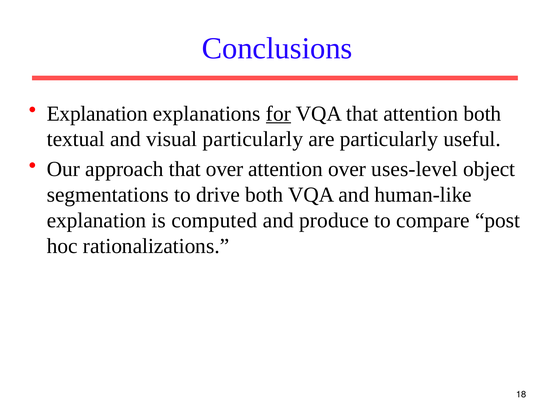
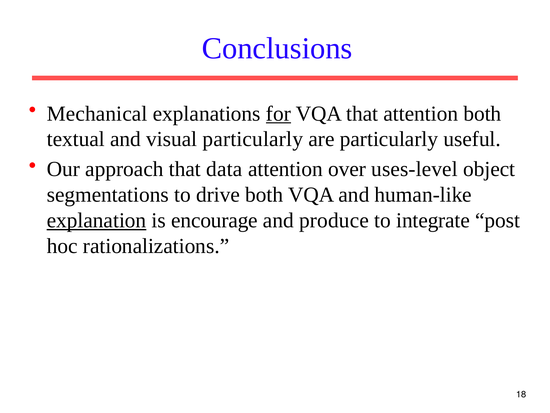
Explanation: Explanation -> Mechanical (97, 113)
that over: over -> data (224, 169)
explanation underline: none -> present (97, 220)
computed: computed -> encourage (214, 220)
compare: compare -> integrate (433, 220)
